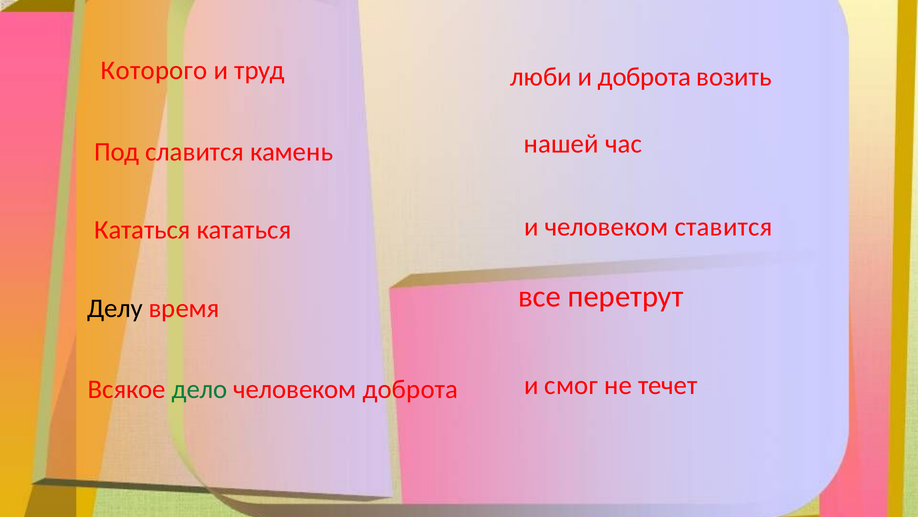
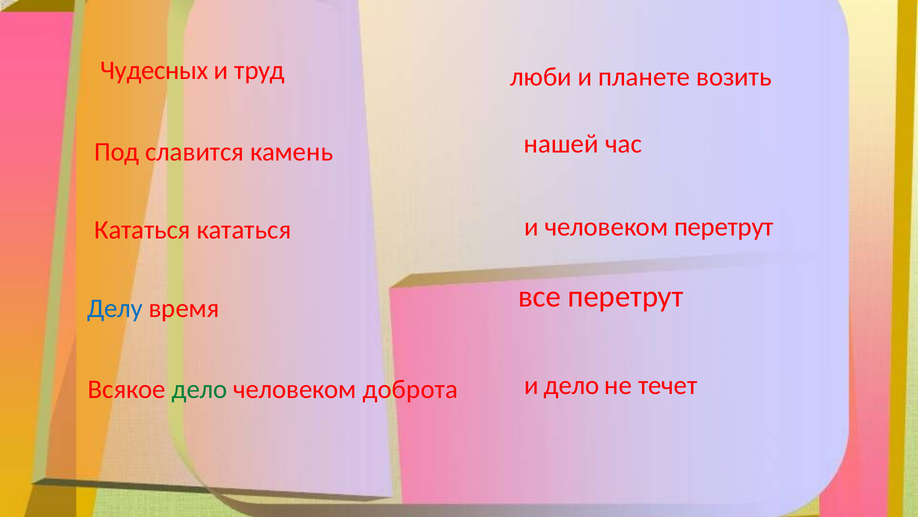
Которого: Которого -> Чудесных (154, 70)
и доброта: доброта -> планете (644, 77)
человеком ставится: ставится -> перетрут (724, 227)
Делу colour: black -> blue (115, 308)
и смог: смог -> дело (572, 385)
